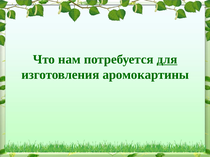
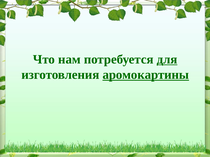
аромокартины underline: none -> present (146, 75)
